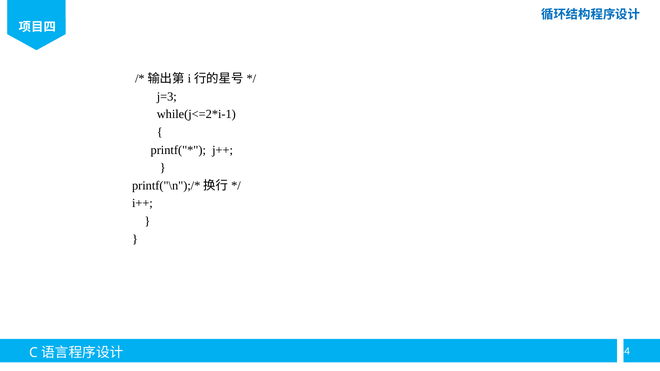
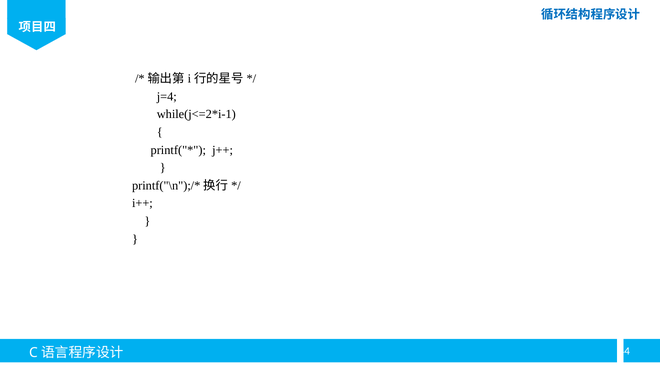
j=3: j=3 -> j=4 (167, 97)
